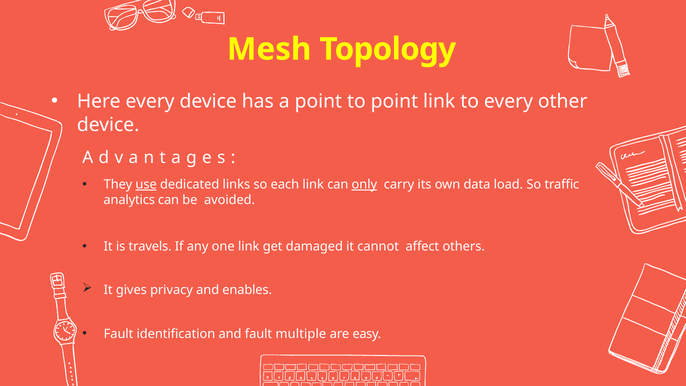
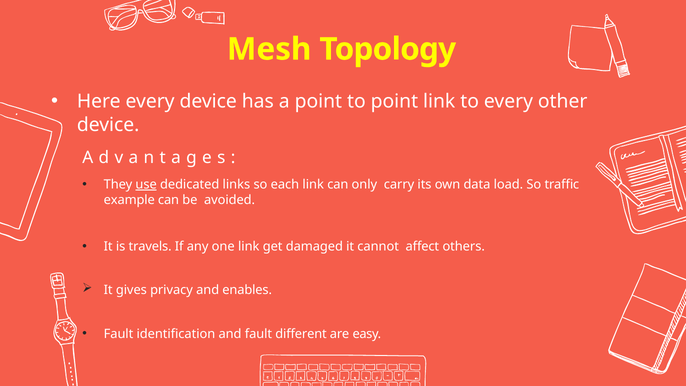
only underline: present -> none (364, 184)
analytics: analytics -> example (129, 200)
multiple: multiple -> different (301, 334)
